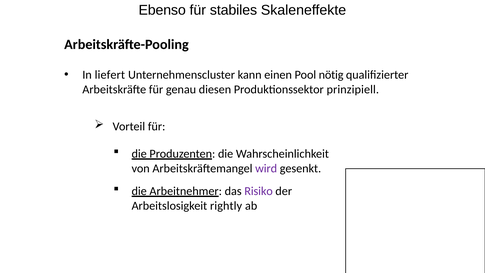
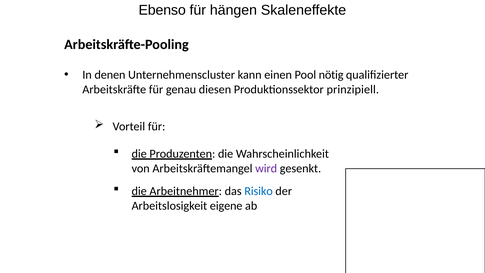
stabiles: stabiles -> hängen (233, 10)
liefert: liefert -> denen (110, 75)
Risiko colour: purple -> blue (259, 191)
rightly: rightly -> eigene (226, 206)
